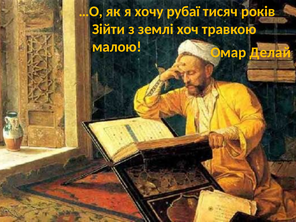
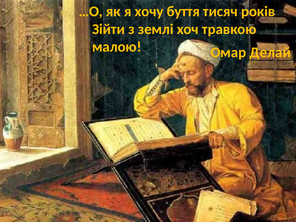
рубаї: рубаї -> буття (183, 11)
